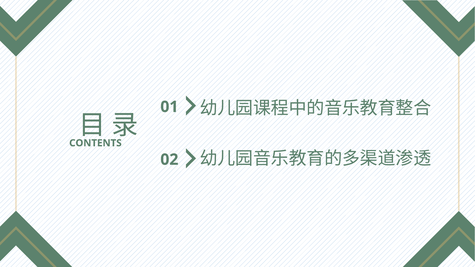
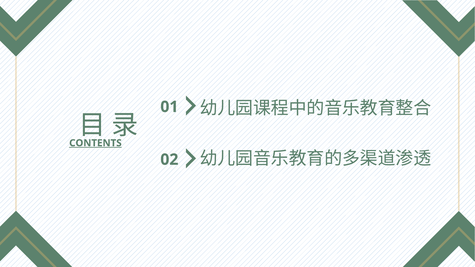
CONTENTS underline: none -> present (95, 143)
